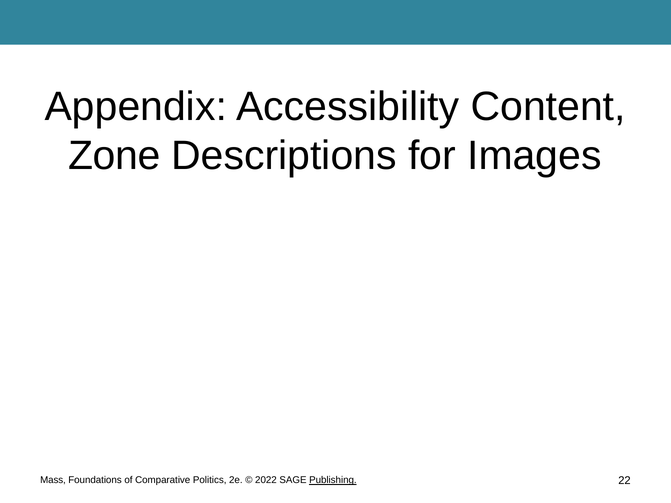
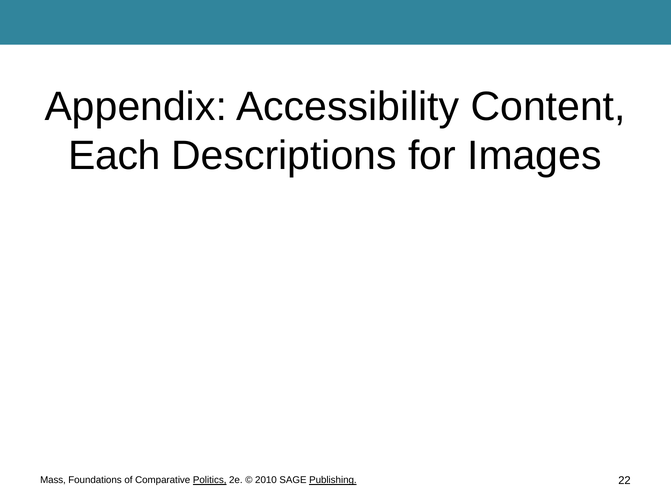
Zone: Zone -> Each (114, 156)
Politics underline: none -> present (210, 481)
2022: 2022 -> 2010 (266, 481)
